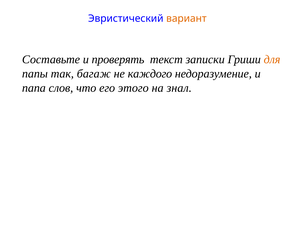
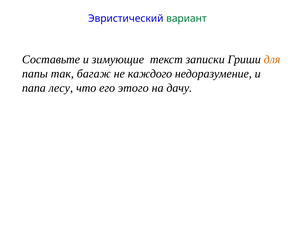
вариант colour: orange -> green (186, 18)
проверять: проверять -> зимующие (118, 59)
слов: слов -> лесу (61, 88)
знал: знал -> дачу (179, 88)
